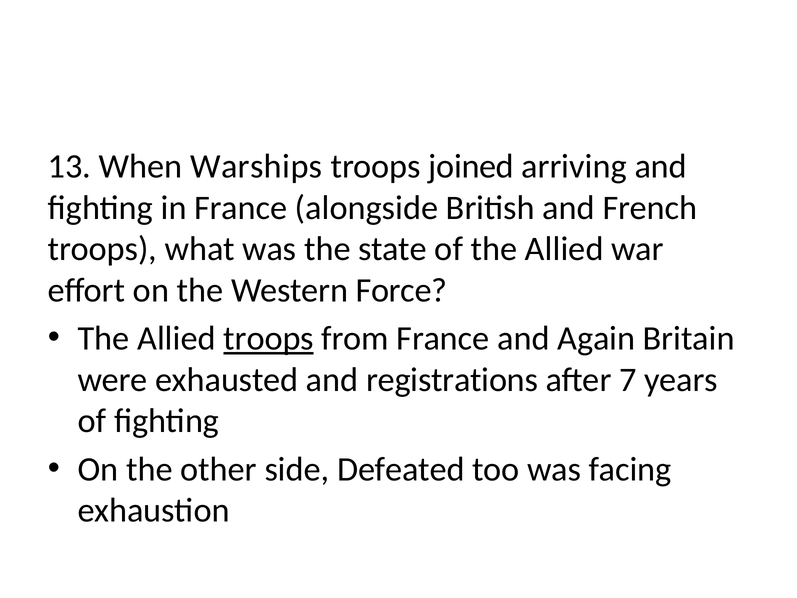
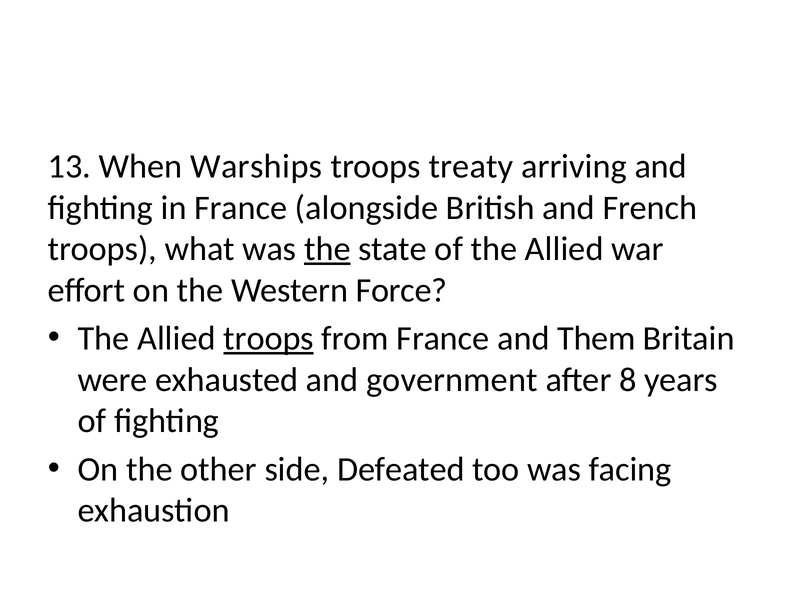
joined: joined -> treaty (471, 166)
the underline: none -> present (327, 249)
Again: Again -> Them (596, 338)
registrations: registrations -> government (452, 380)
7: 7 -> 8 (628, 380)
